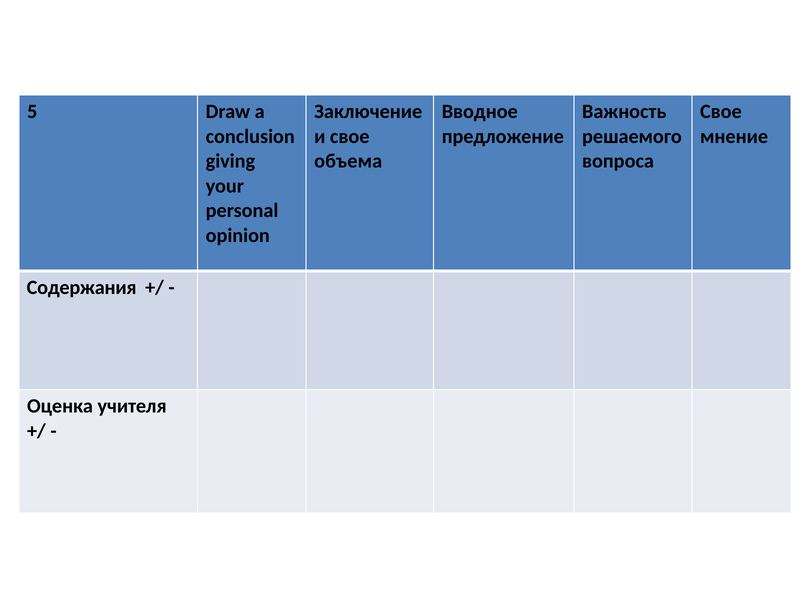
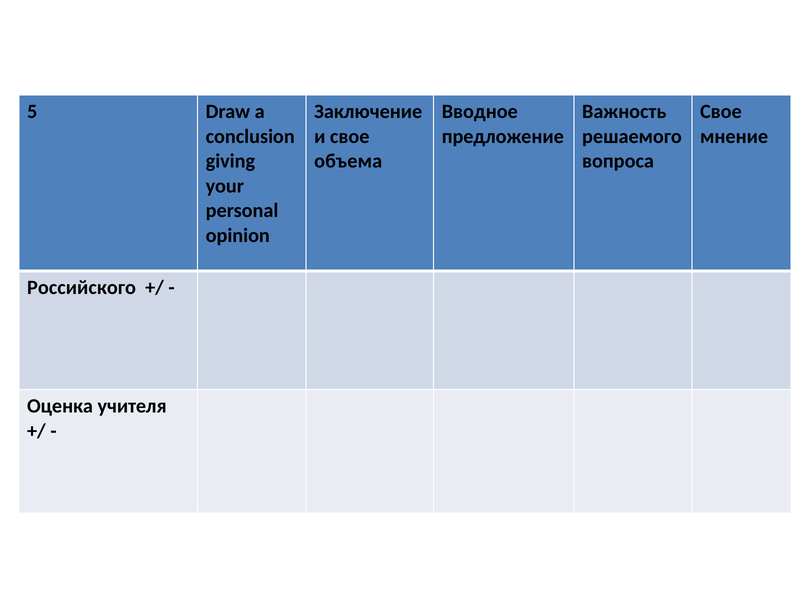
Содержания: Содержания -> Российского (82, 287)
